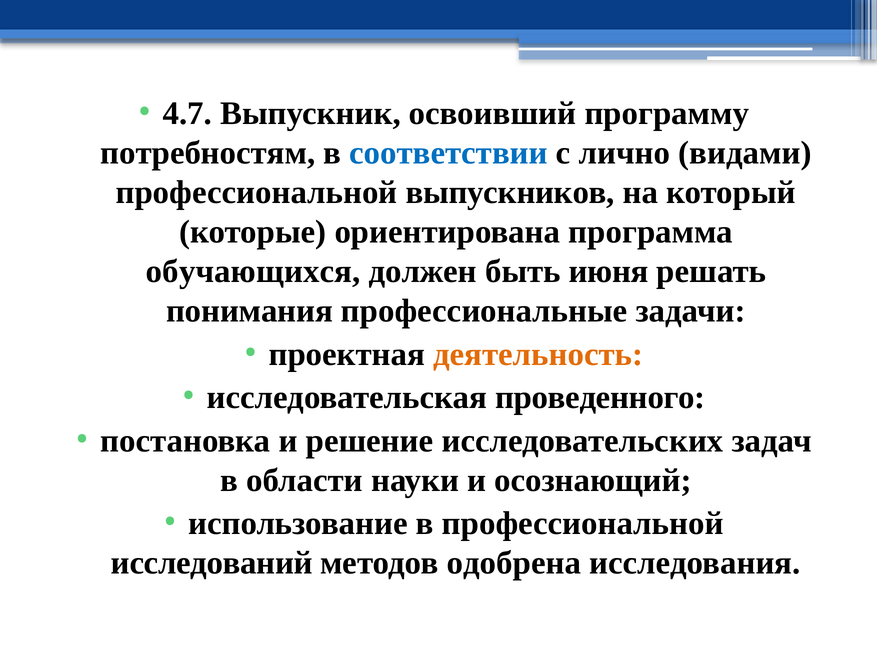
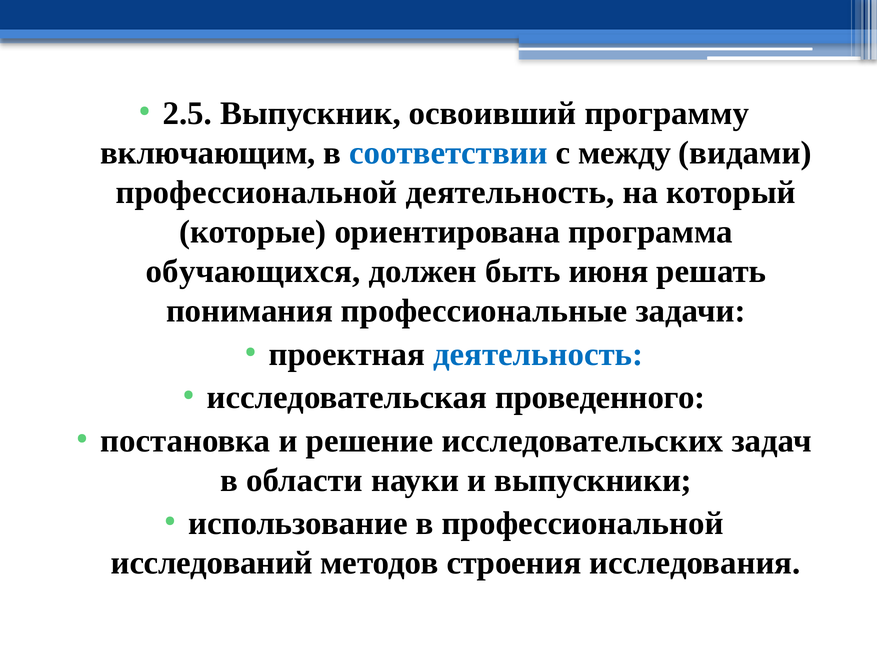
4.7: 4.7 -> 2.5 (187, 114)
потребностям: потребностям -> включающим (208, 153)
лично: лично -> между (625, 153)
профессиональной выпускников: выпускников -> деятельность (510, 193)
деятельность colour: orange -> blue (538, 354)
осознающий: осознающий -> выпускники (593, 480)
одобрена: одобрена -> строения (514, 563)
